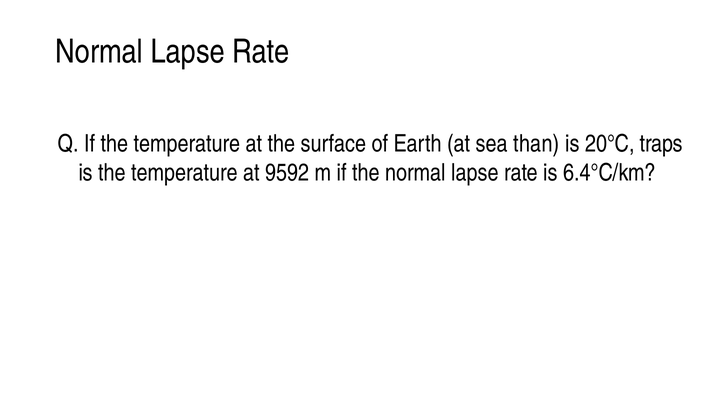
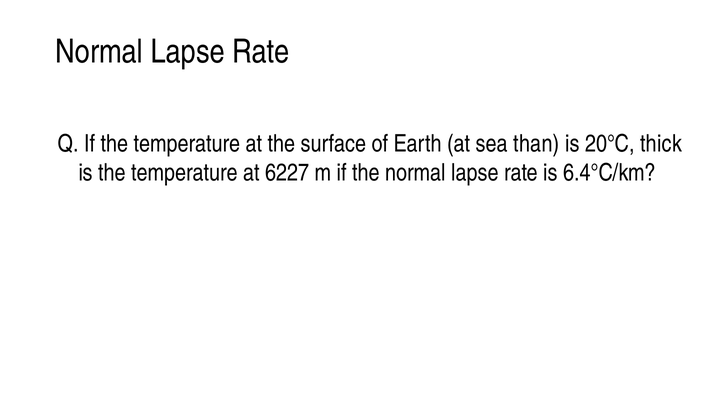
traps: traps -> thick (661, 144)
9592: 9592 -> 6227 (287, 173)
